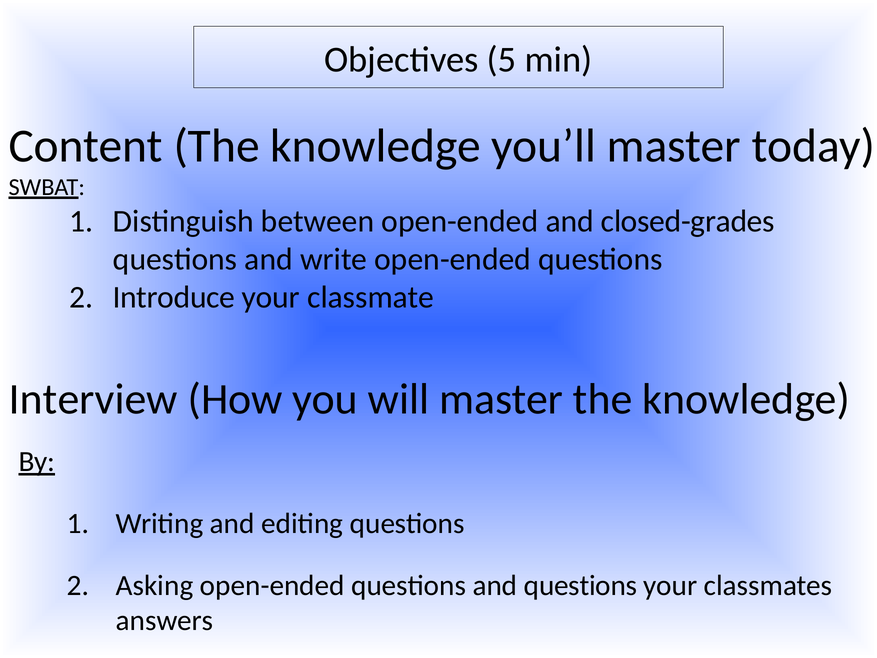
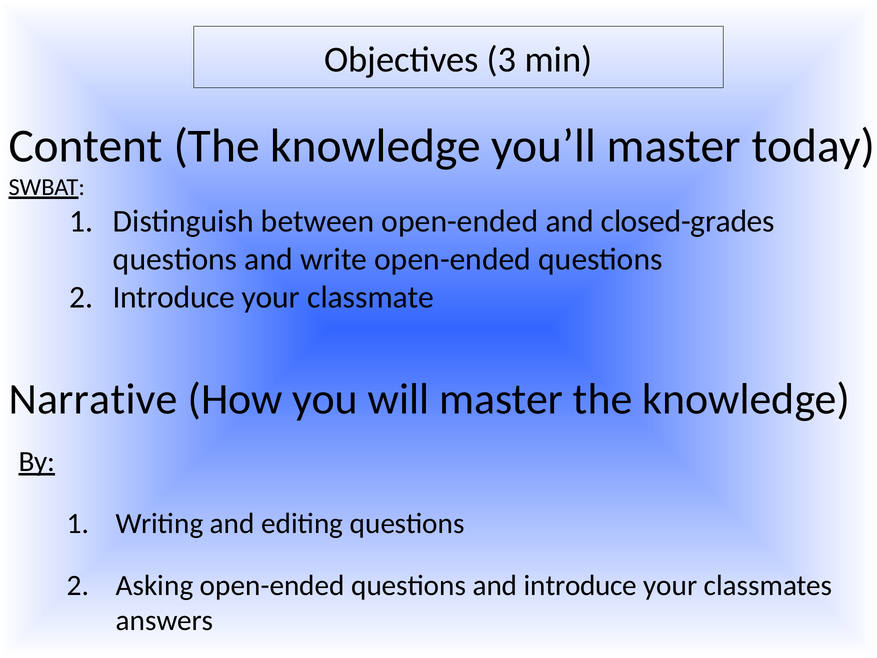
5: 5 -> 3 (502, 60)
Interview: Interview -> Narrative (93, 399)
and questions: questions -> introduce (581, 585)
